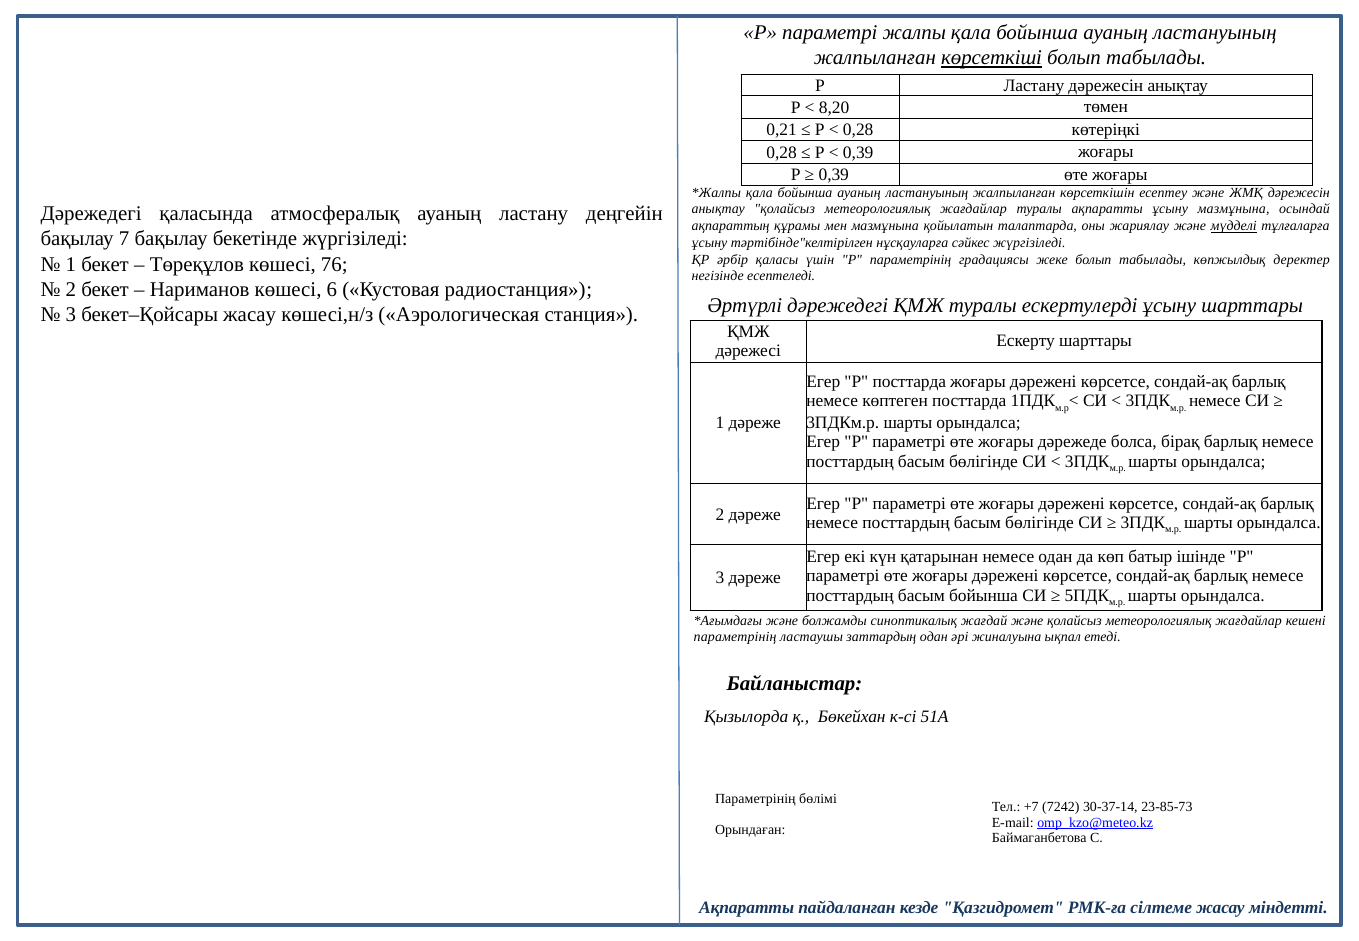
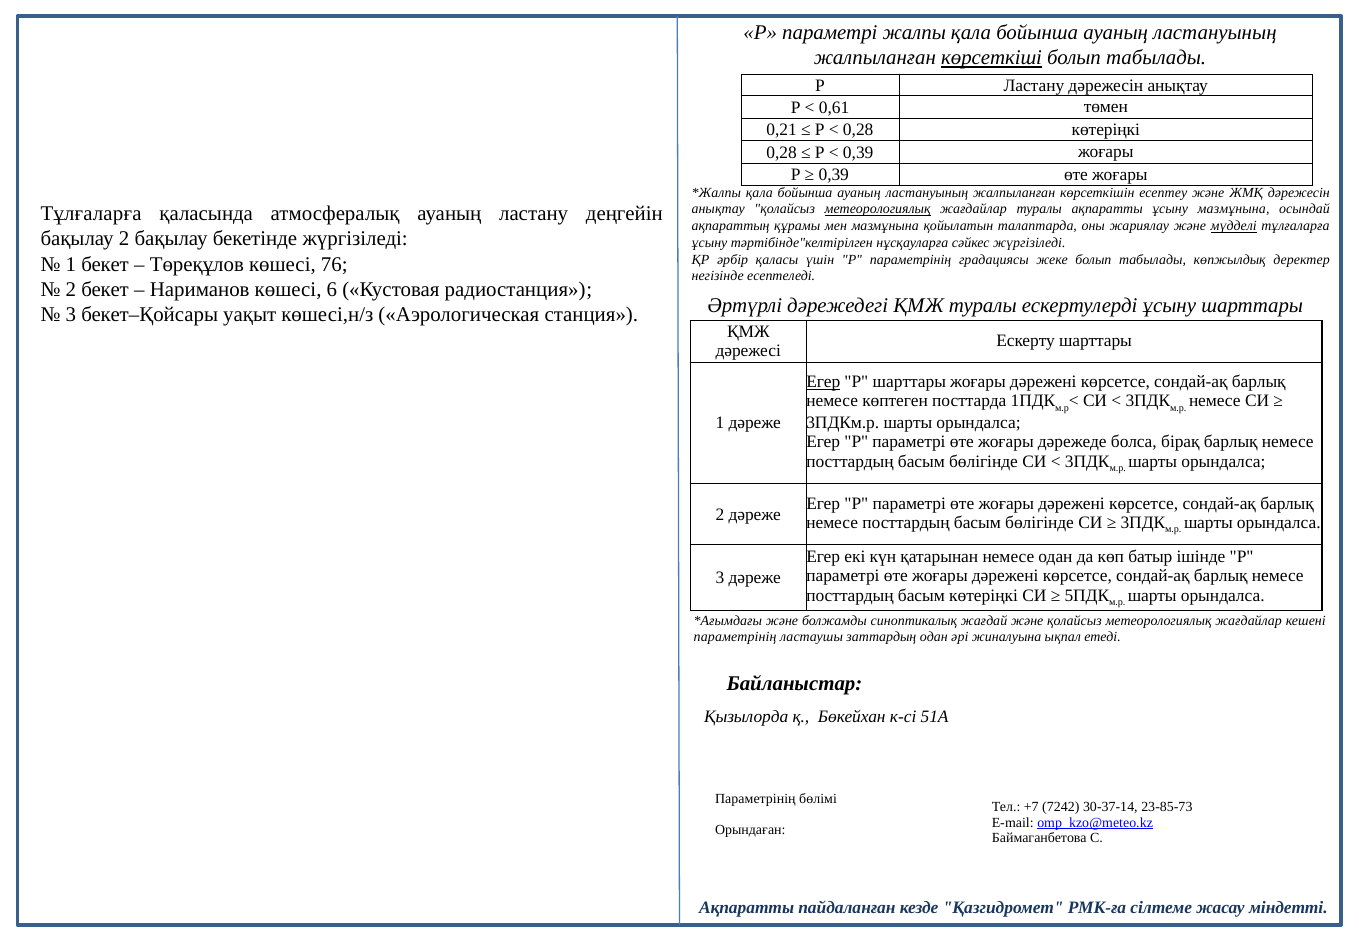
8,20: 8,20 -> 0,61 (834, 108)
метеорологиялық underline: none -> present (878, 209)
Дәрежедегі: Дәрежедегі -> Тұлғаларға (91, 214)
бақылау 7: 7 -> 2 (124, 239)
бекет–Қойсары жасау: жасау -> уақыт (250, 314)
Егер underline: none -> present (823, 382)
Р посттарда: посттарда -> шарттары (909, 382)
басым бойынша: бойынша -> көтеріңкі (983, 595)
